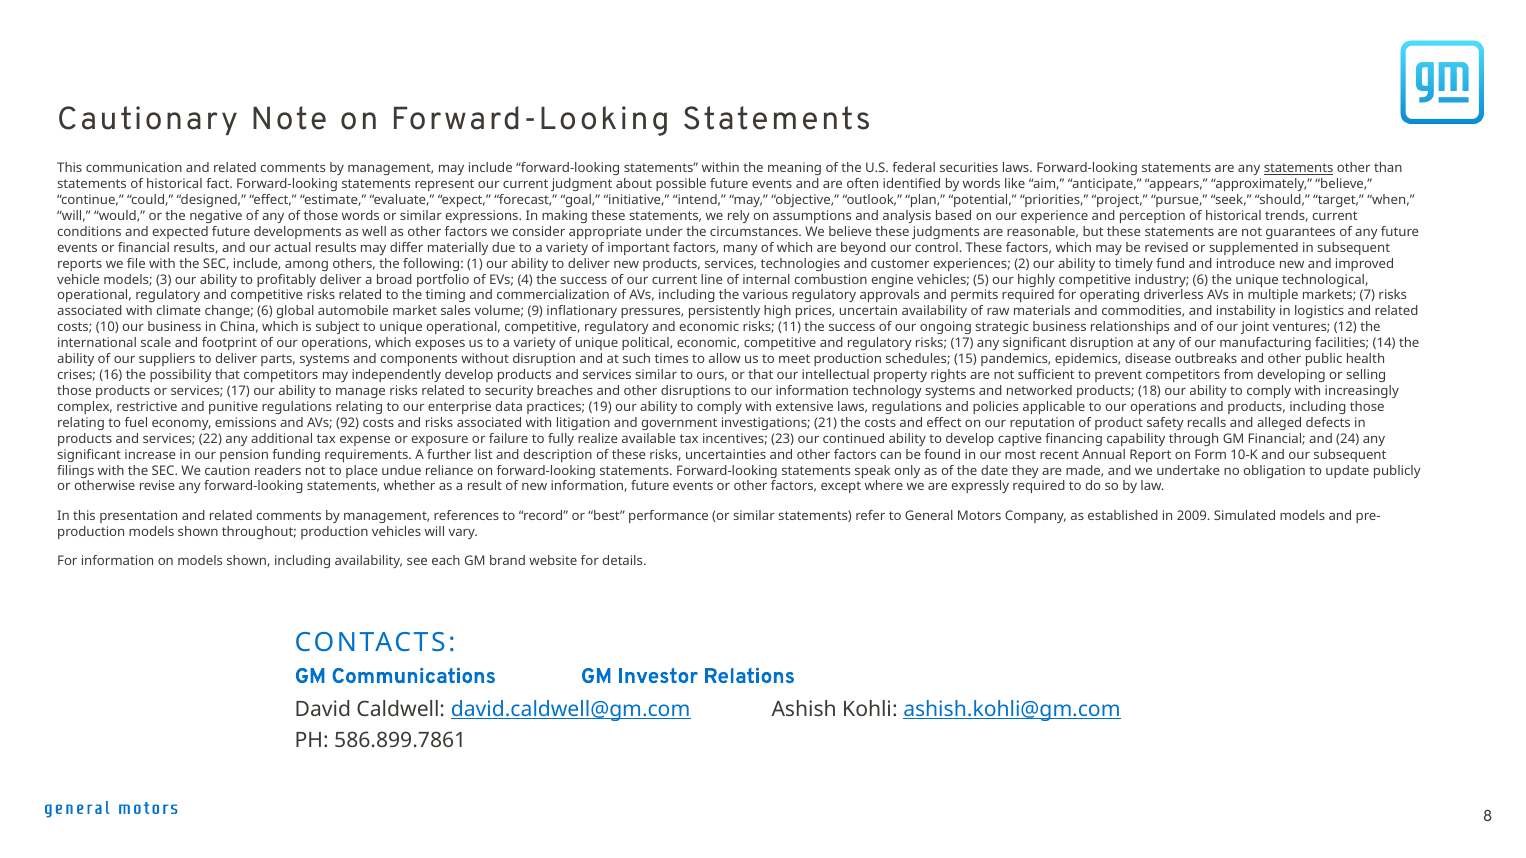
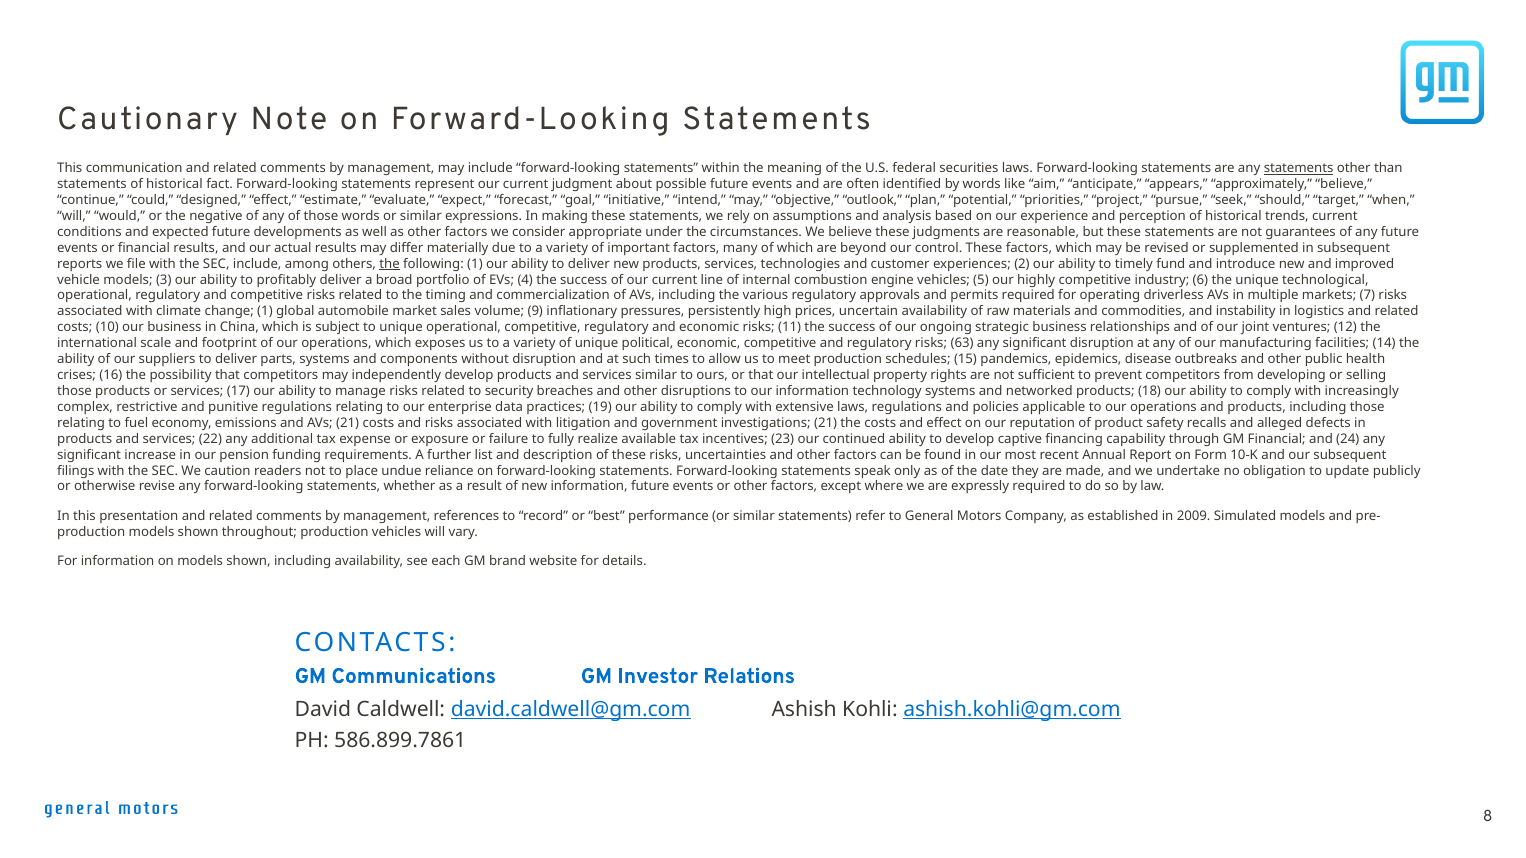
the underline: none -> present (390, 264)
change 6: 6 -> 1 (265, 312)
risks 17: 17 -> 63 (962, 344)
AVs 92: 92 -> 21 (348, 423)
